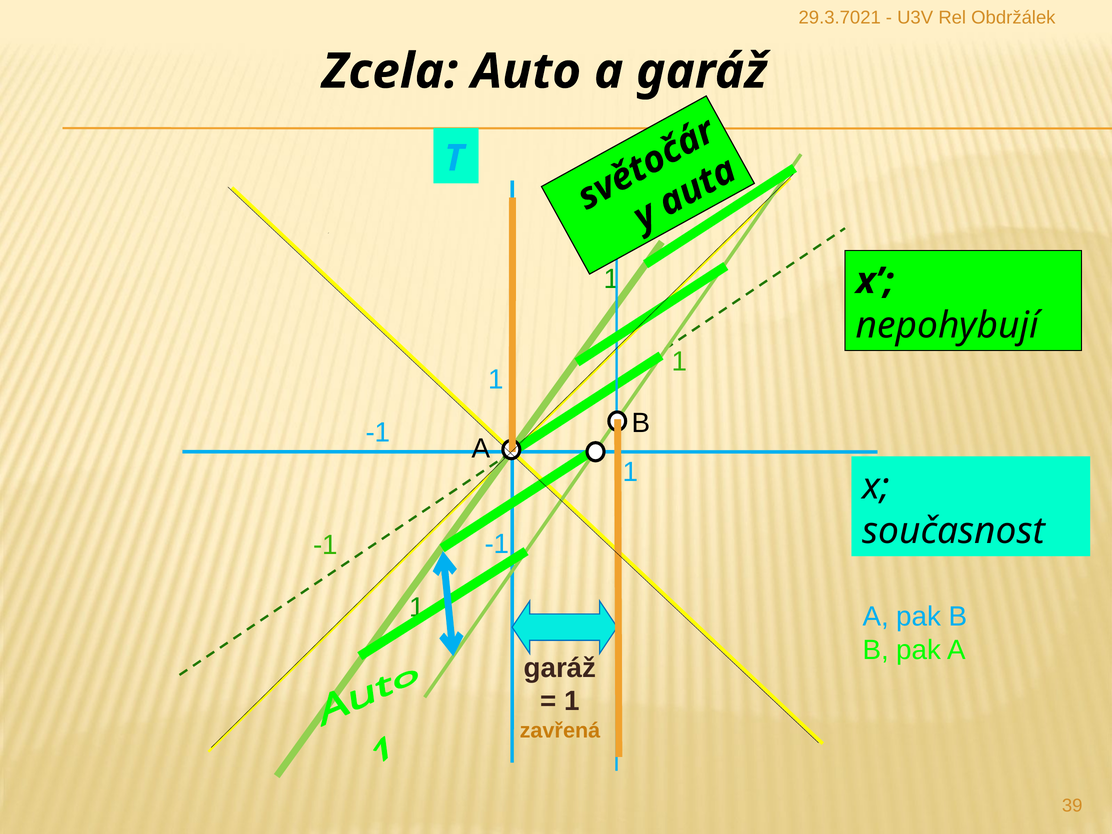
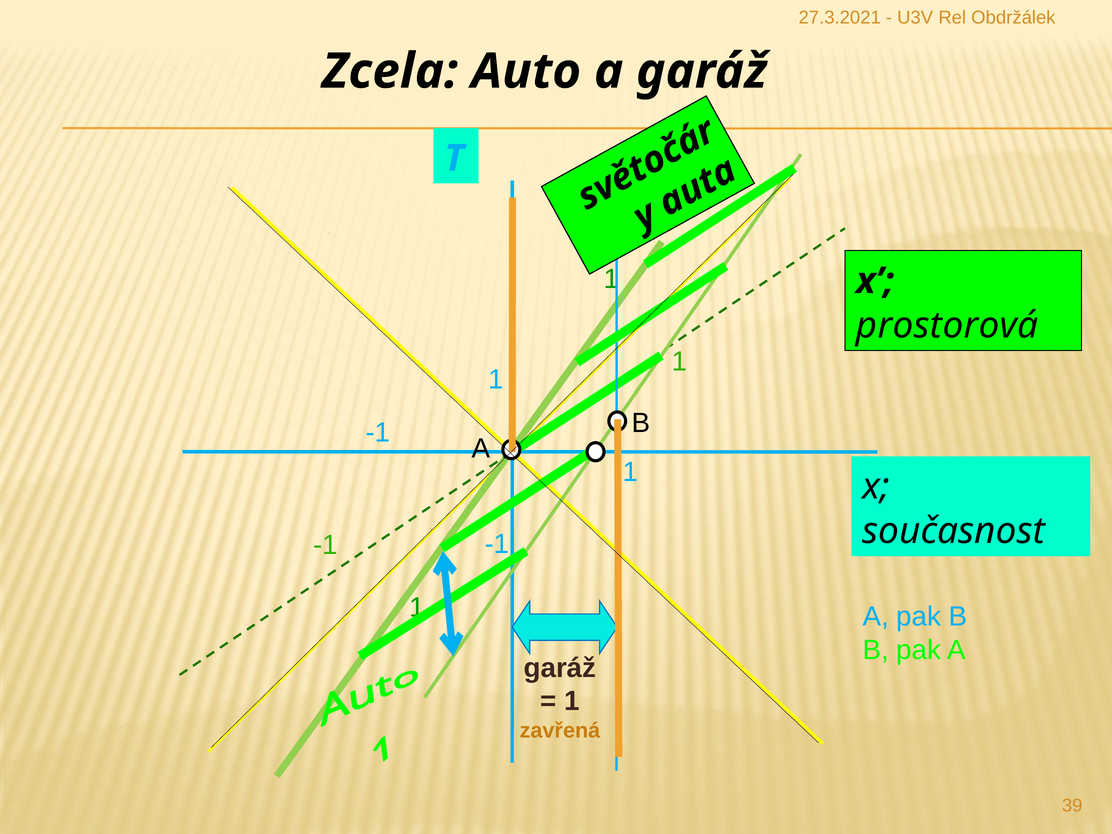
29.3.7021: 29.3.7021 -> 27.3.2021 (840, 18)
nepohybují: nepohybují -> prostorová (947, 325)
